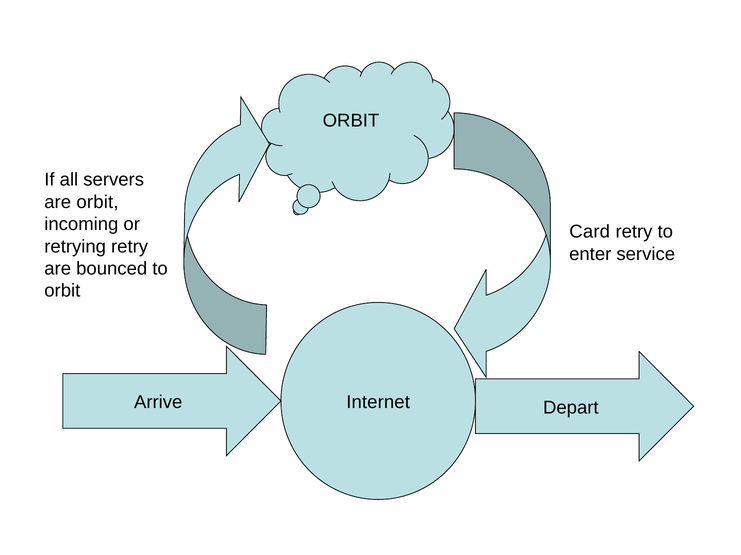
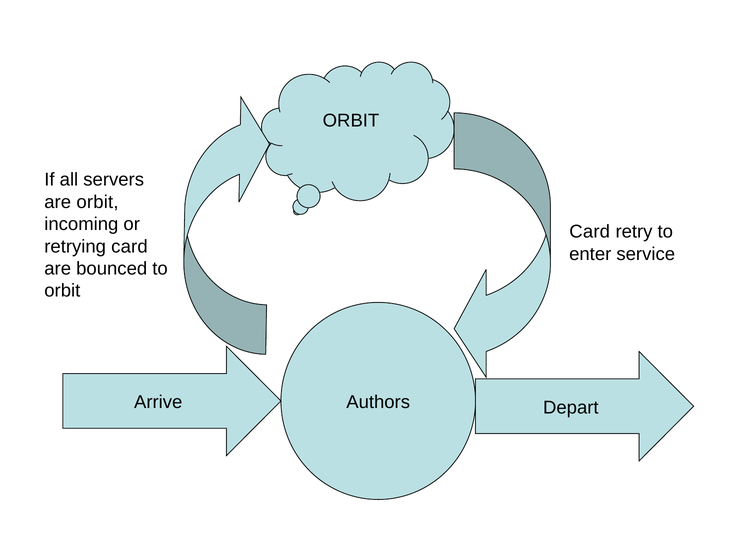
retrying retry: retry -> card (129, 247)
Internet: Internet -> Authors (378, 403)
